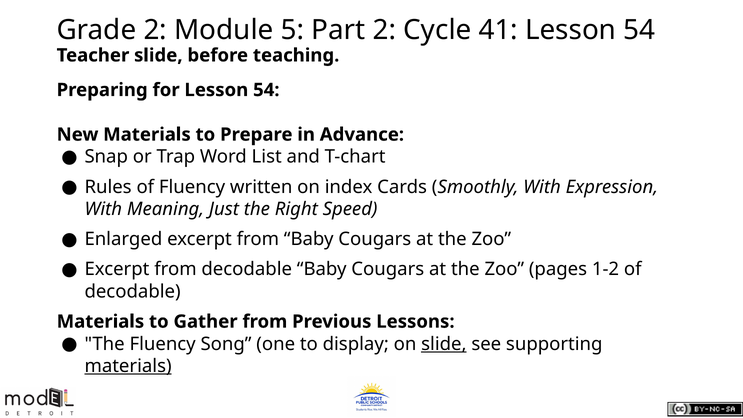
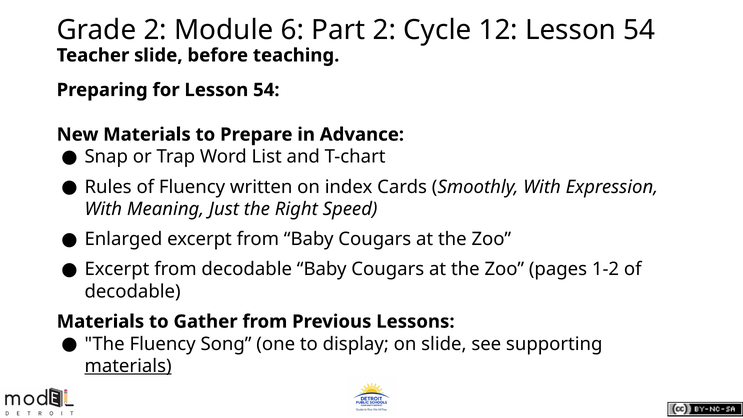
5: 5 -> 6 (292, 30)
41: 41 -> 12 (498, 30)
slide underline: present -> none (444, 344)
